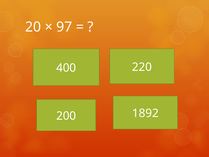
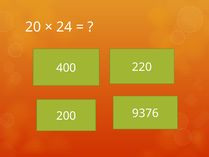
97: 97 -> 24 (64, 27)
1892: 1892 -> 9376 (145, 113)
